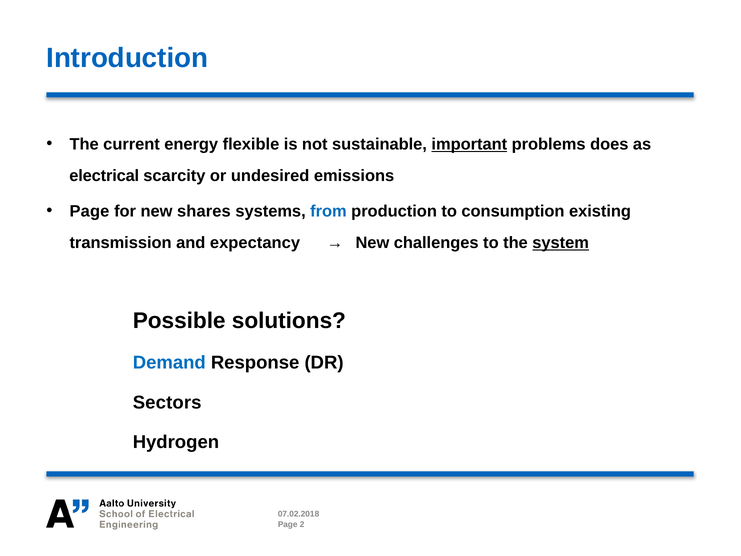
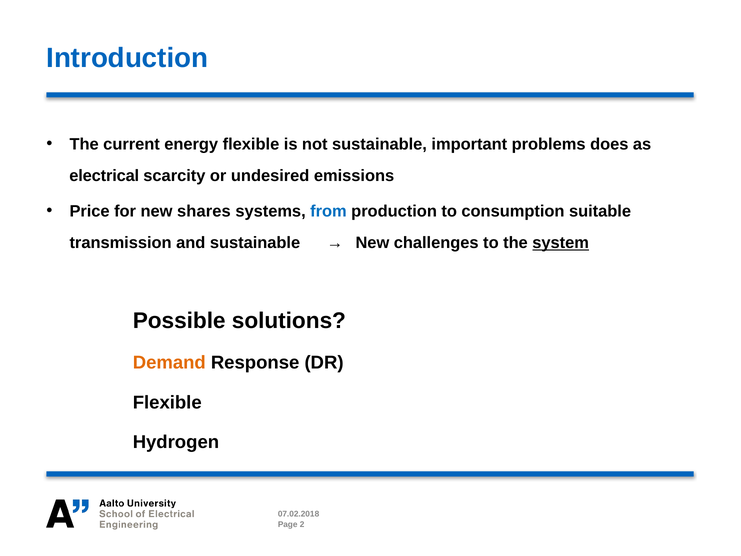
important underline: present -> none (469, 144)
Page: Page -> Price (90, 211)
existing: existing -> suitable (600, 211)
and expectancy: expectancy -> sustainable (255, 243)
Demand colour: blue -> orange (169, 363)
Sectors: Sectors -> Flexible (167, 402)
